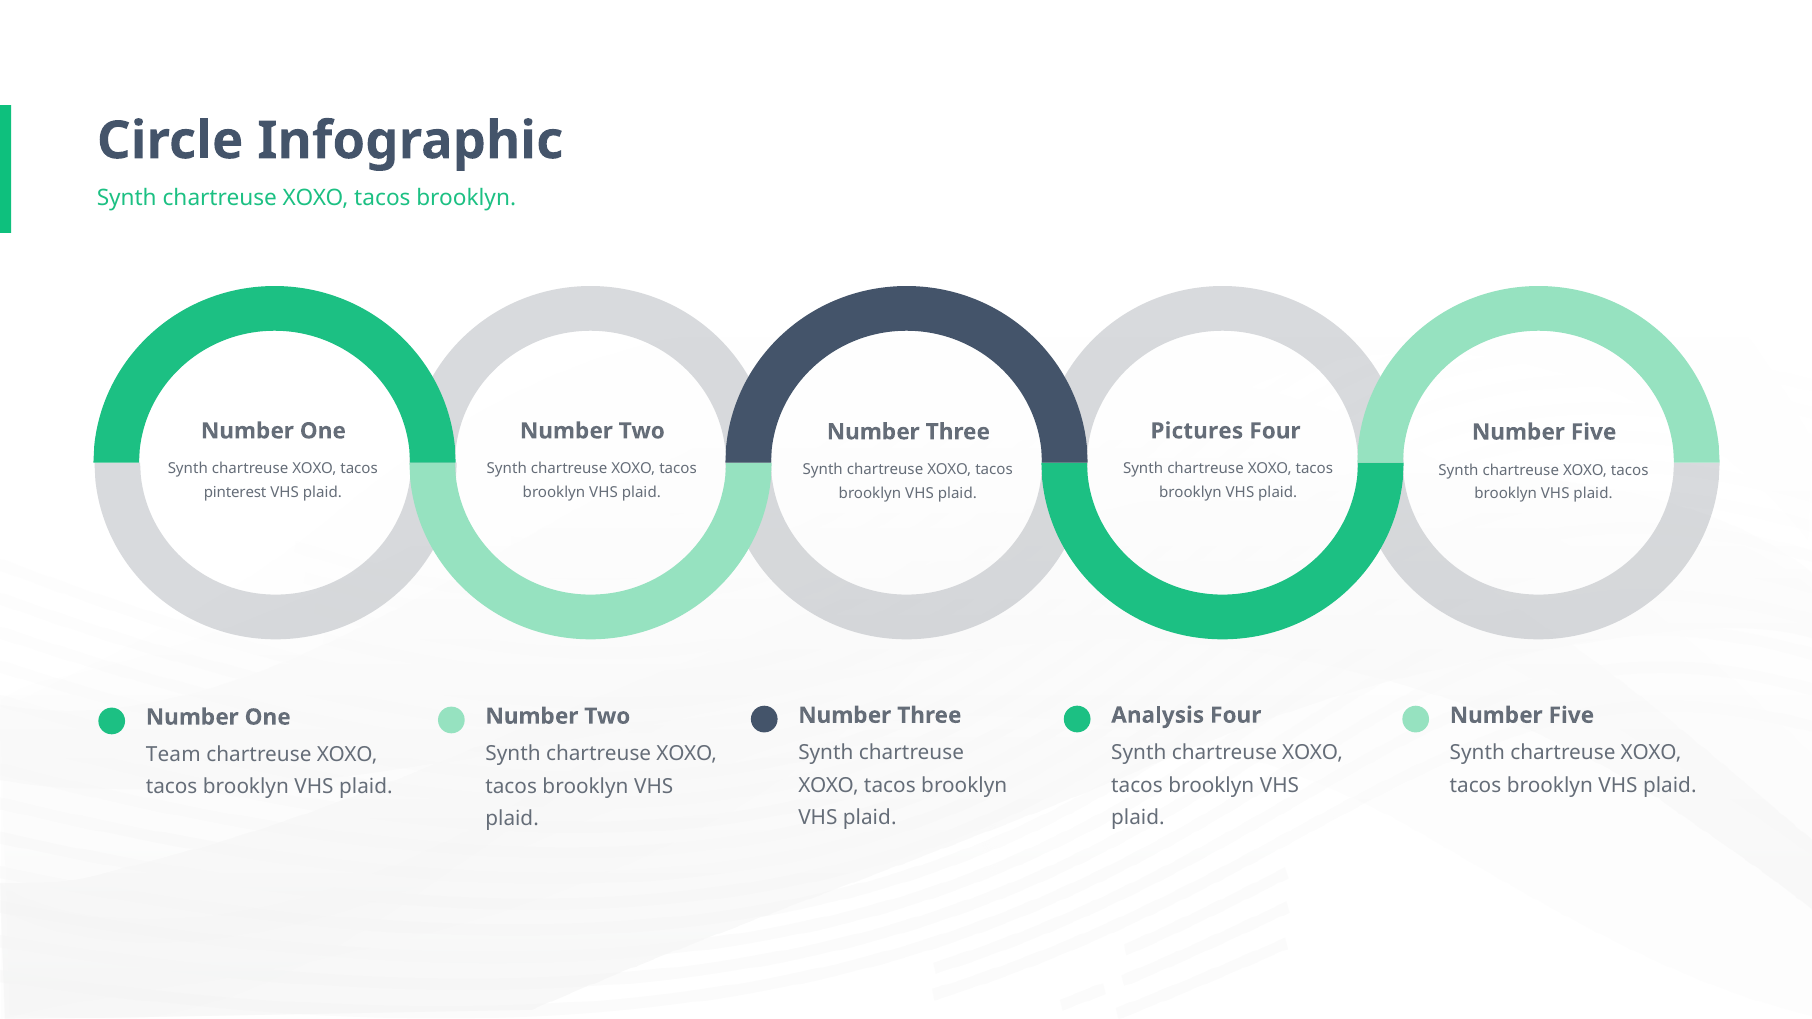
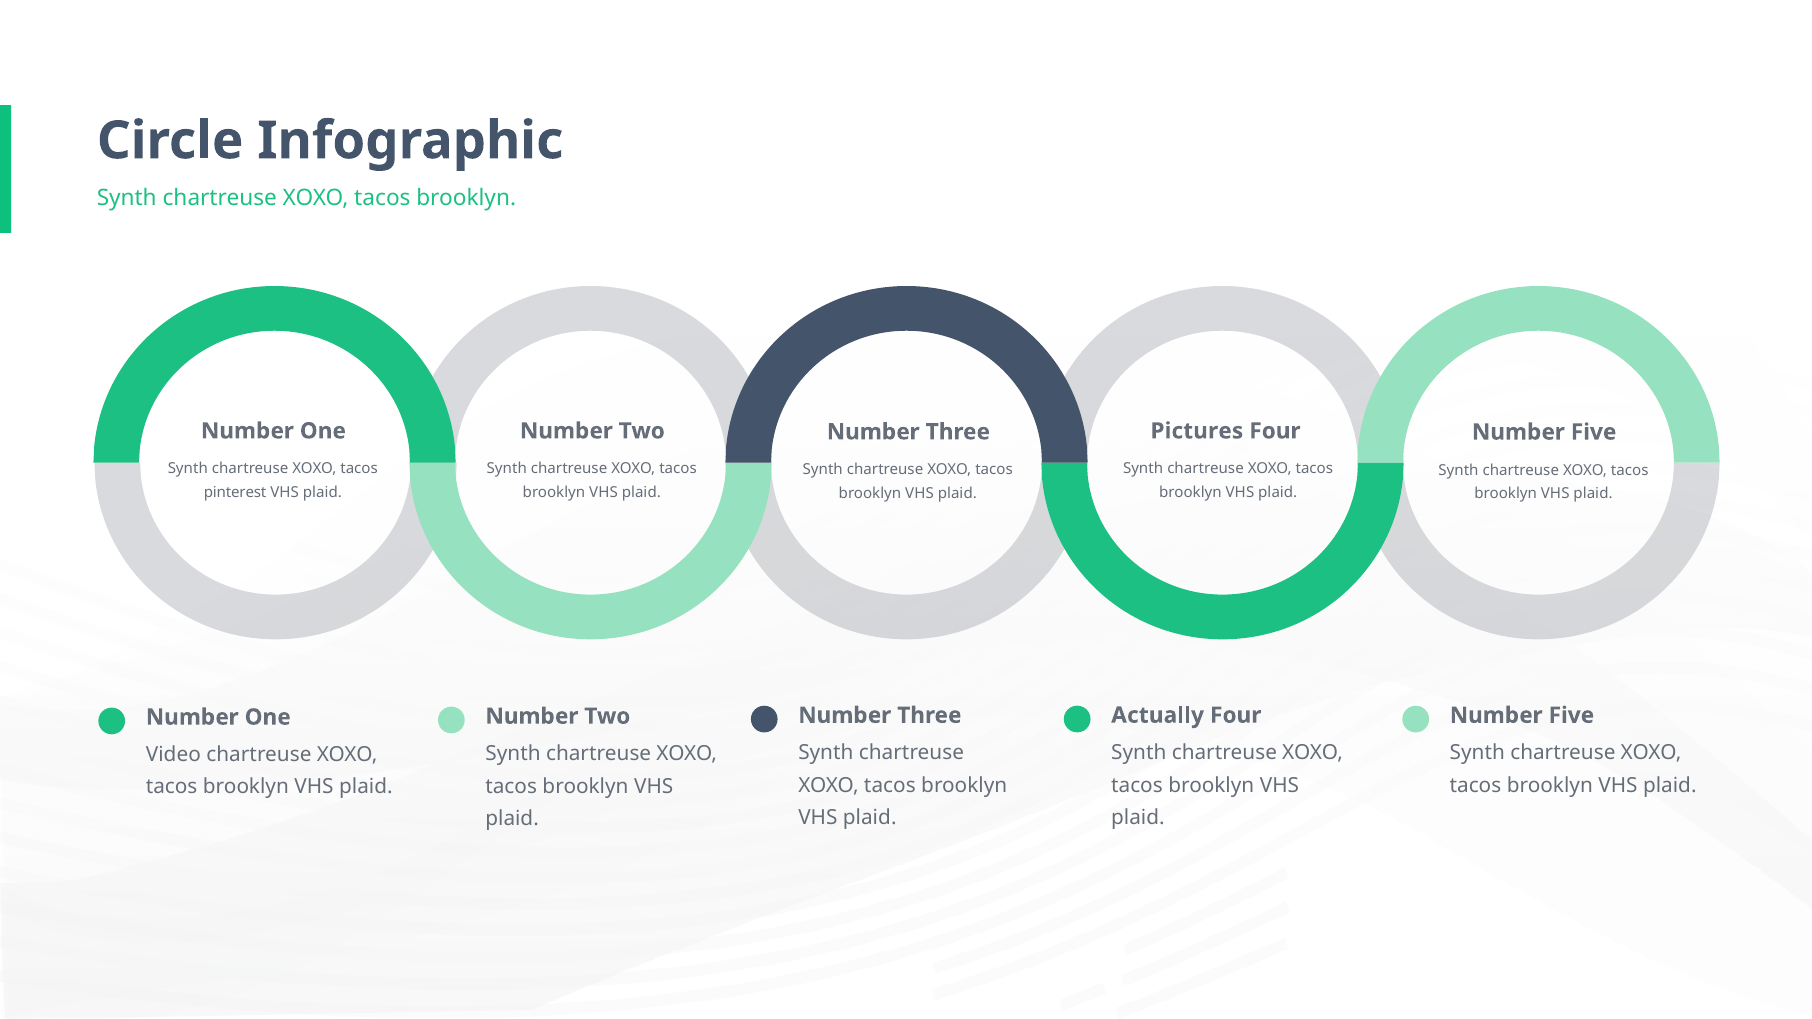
Analysis: Analysis -> Actually (1158, 715)
Team: Team -> Video (173, 755)
